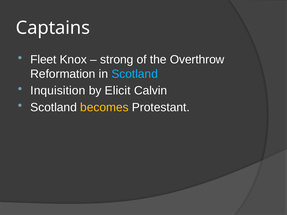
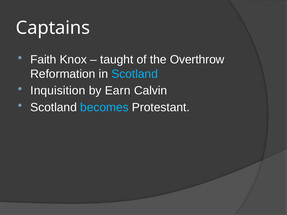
Fleet: Fleet -> Faith (43, 60)
strong: strong -> taught (117, 60)
Elicit: Elicit -> Earn (118, 91)
becomes colour: yellow -> light blue (104, 107)
